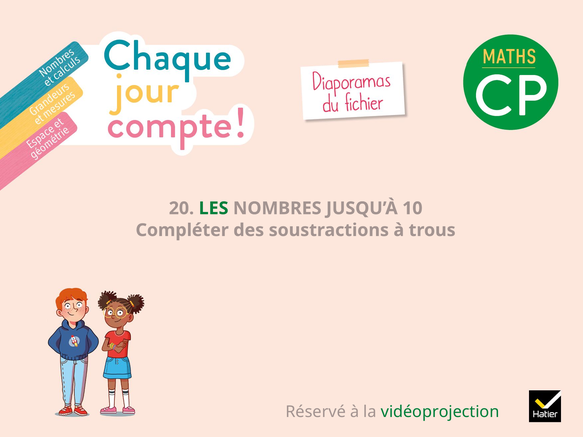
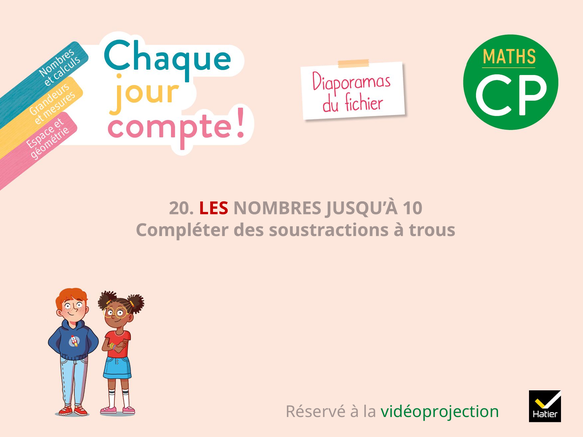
LES colour: green -> red (214, 208)
